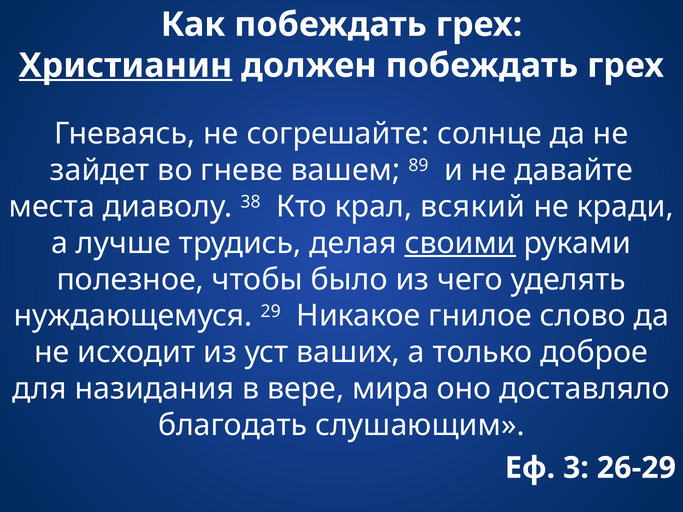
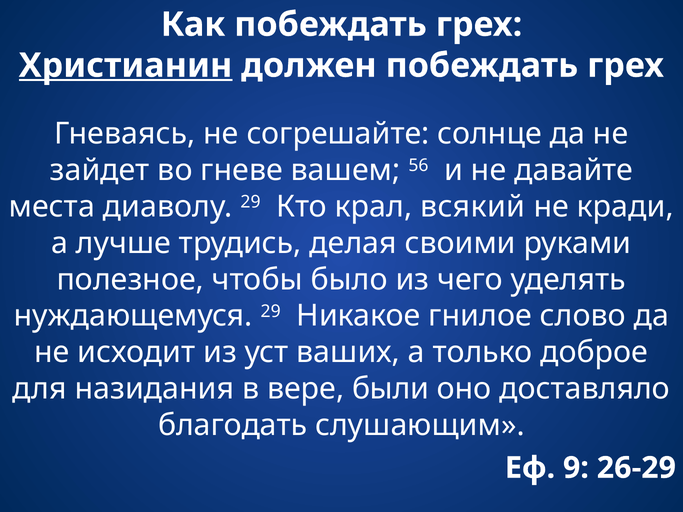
89: 89 -> 56 (418, 166)
диаволу 38: 38 -> 29 (251, 202)
своими underline: present -> none (460, 243)
мира: мира -> были (391, 389)
3: 3 -> 9 (576, 468)
